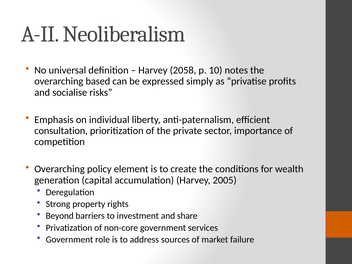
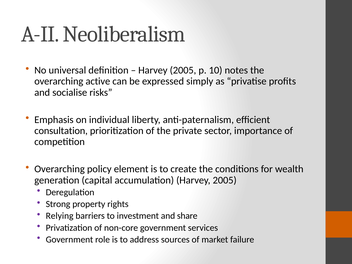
2058: 2058 -> 2005 (183, 70)
based: based -> active (98, 81)
Beyond: Beyond -> Relying (60, 216)
